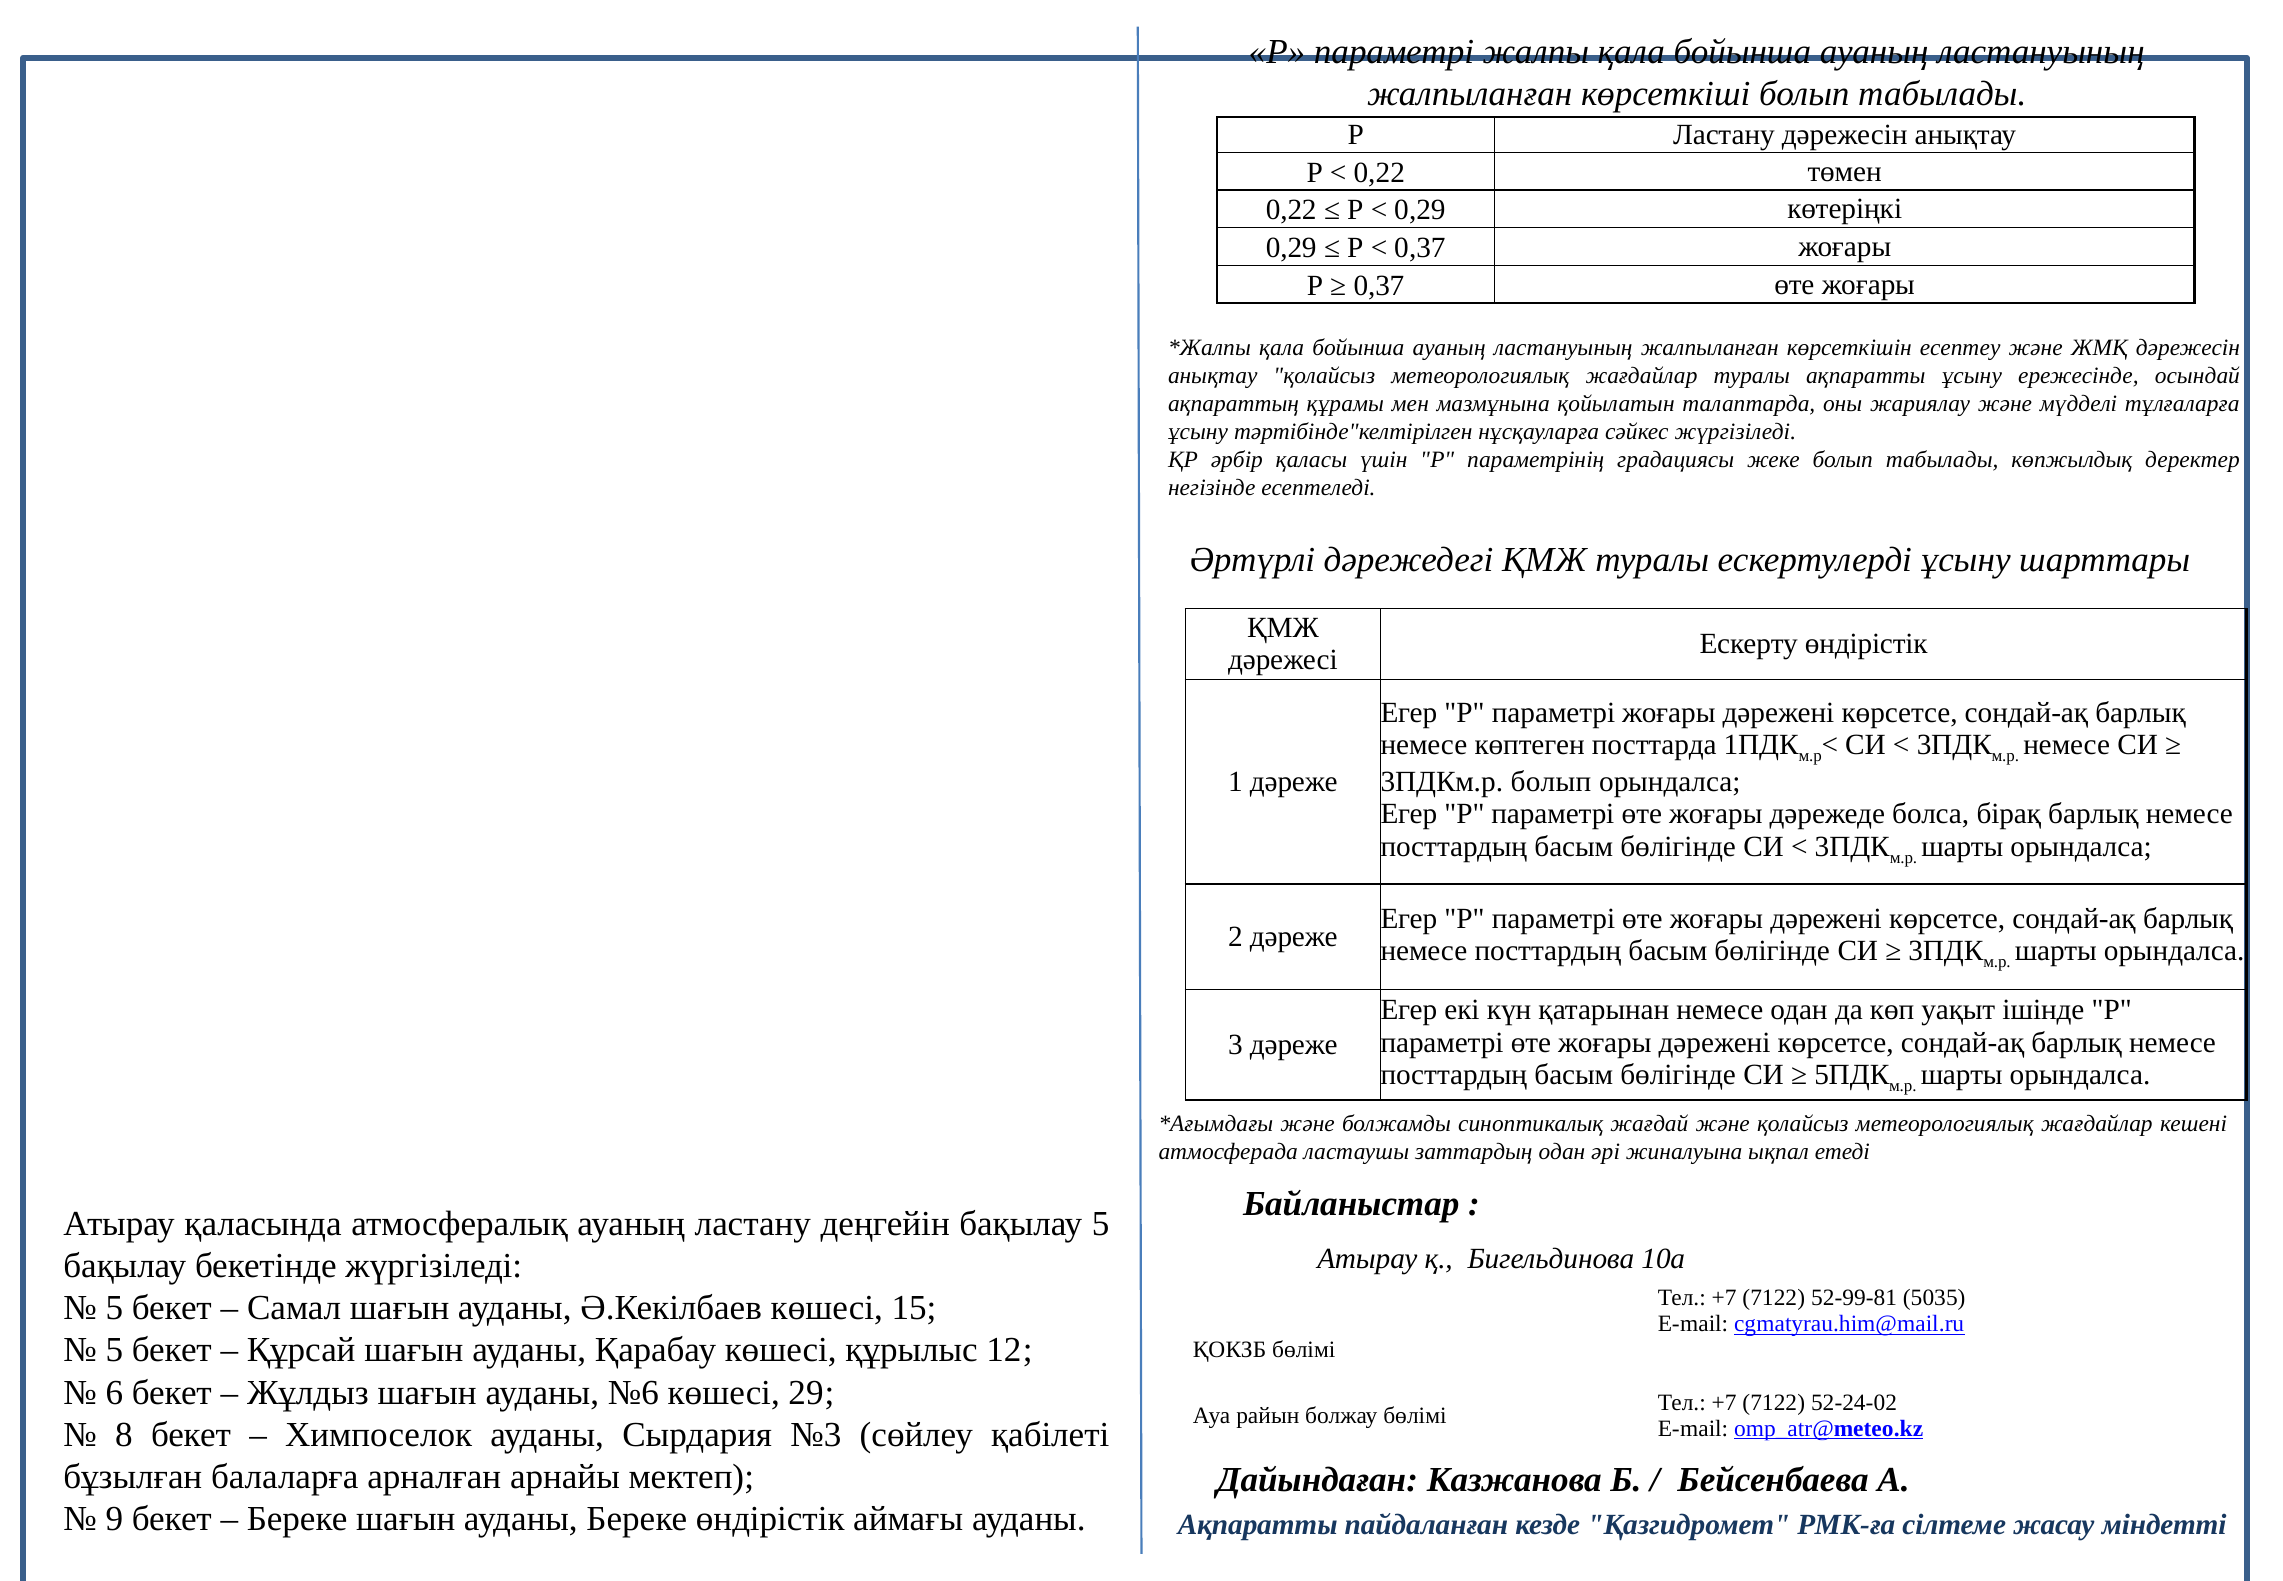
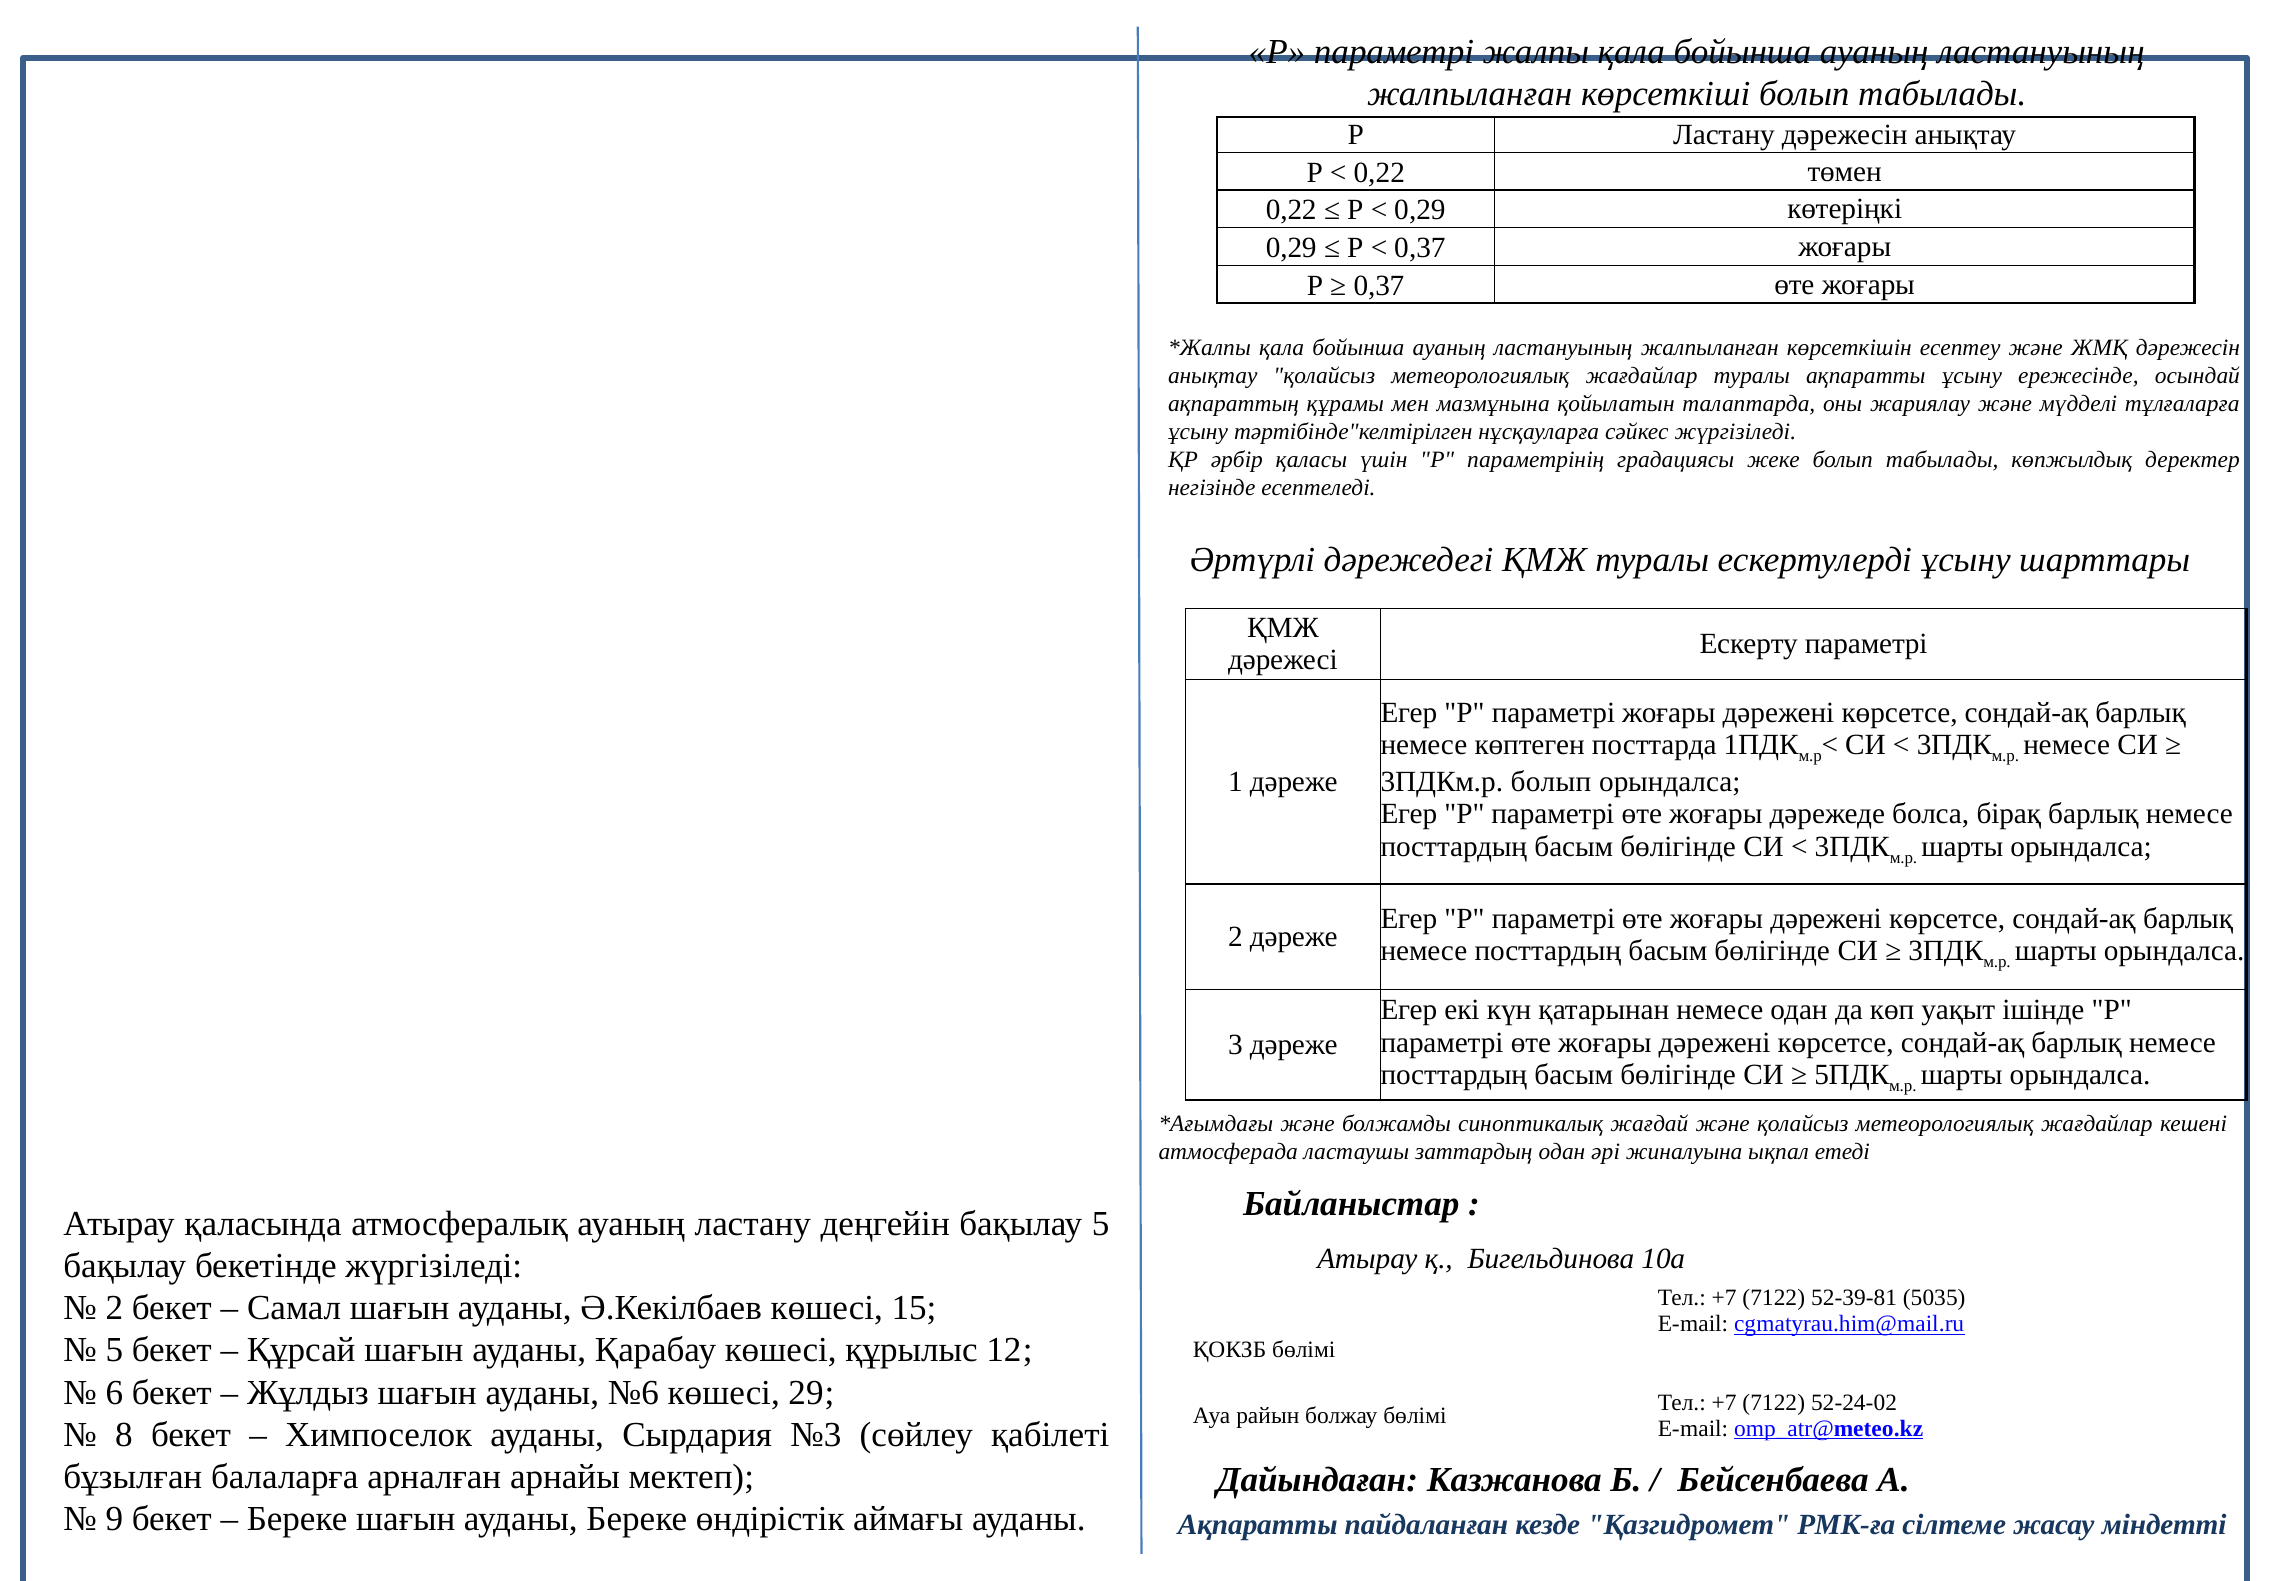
Ескерту өндірістік: өндірістік -> параметрі (1866, 644)
52-99-81: 52-99-81 -> 52-39-81 (1854, 1298)
5: 5 -> 2 (114, 1308)
